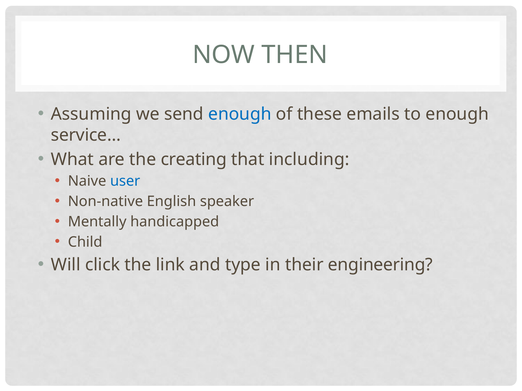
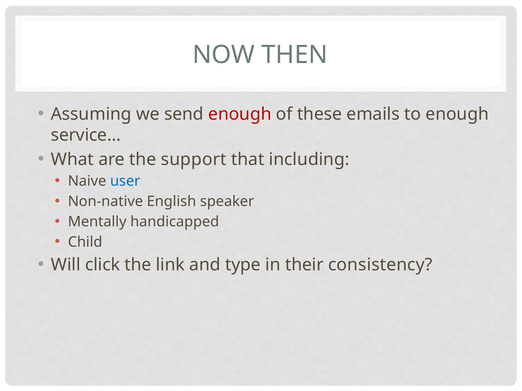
enough colour: blue -> red (240, 114)
creating: creating -> support (194, 160)
engineering: engineering -> consistency (380, 265)
